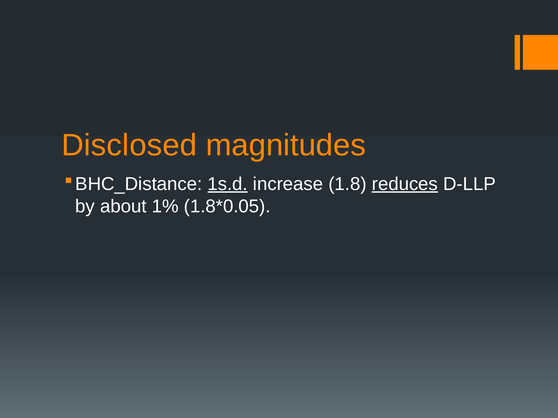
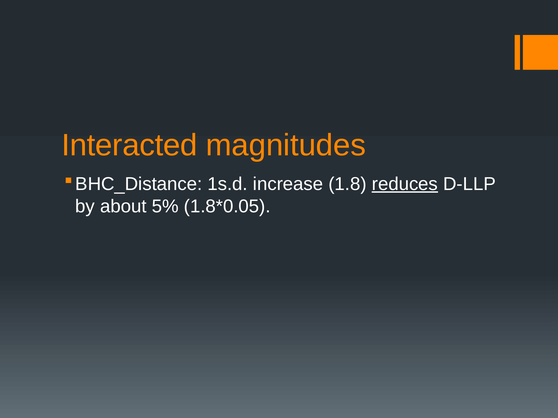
Disclosed: Disclosed -> Interacted (129, 145)
1s.d underline: present -> none (228, 184)
1%: 1% -> 5% (165, 207)
